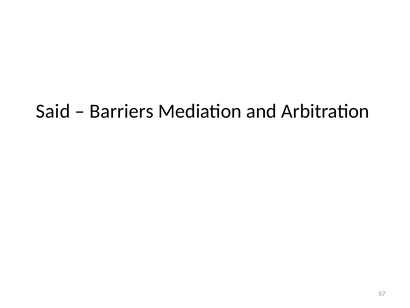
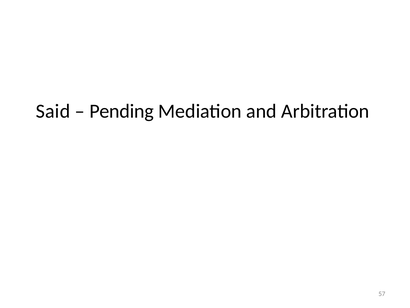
Barriers: Barriers -> Pending (122, 111)
